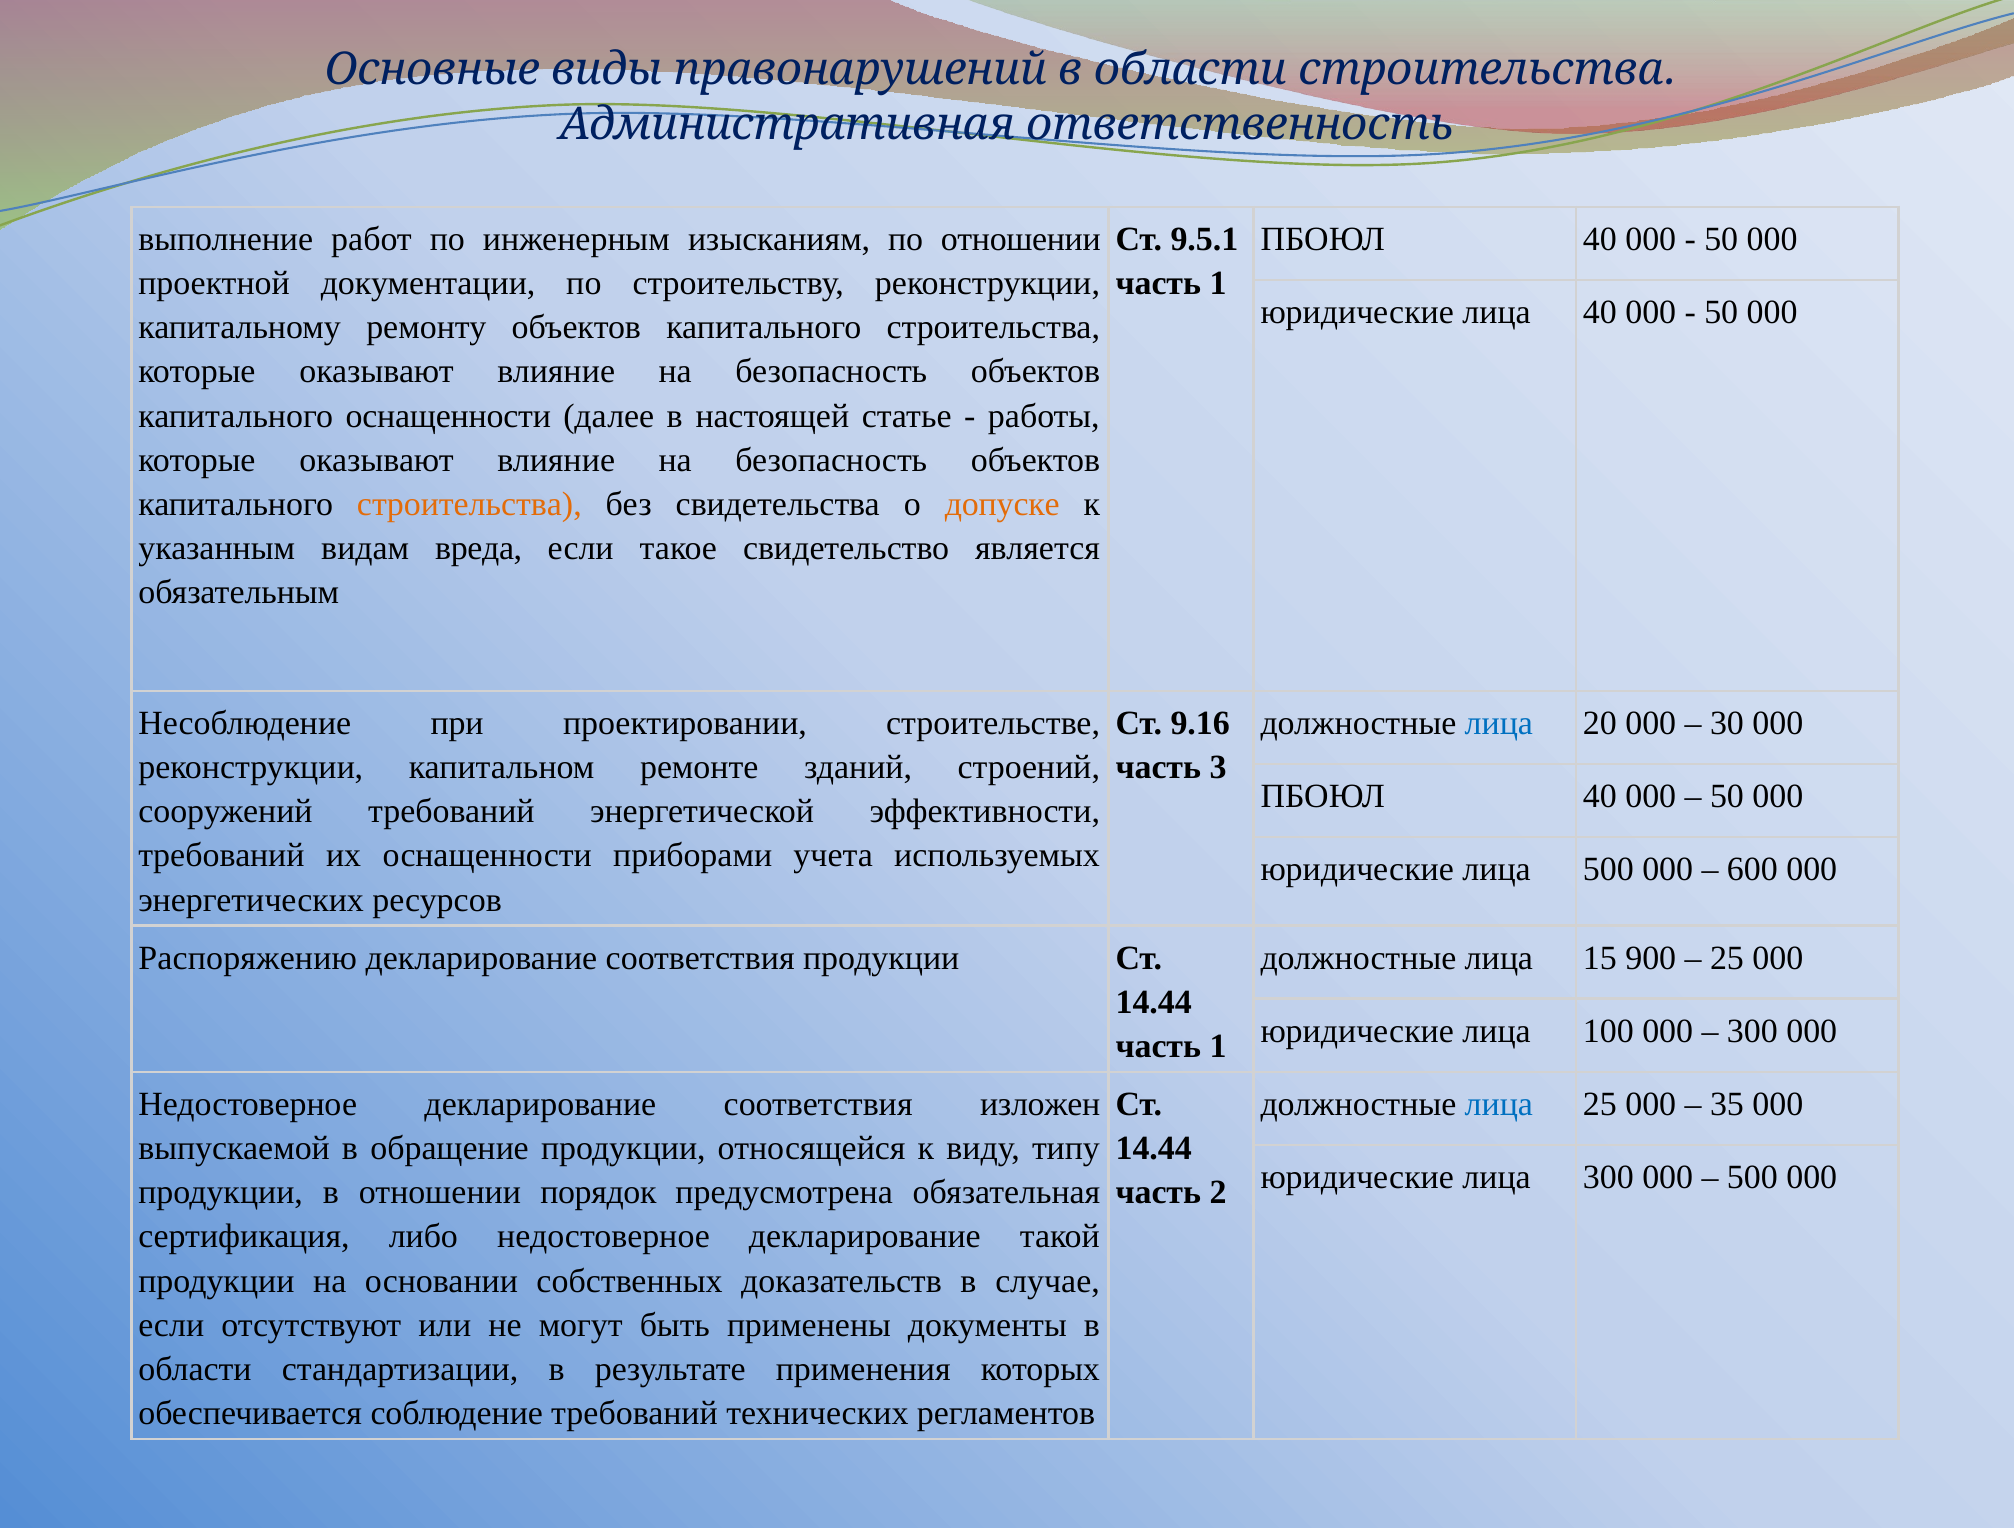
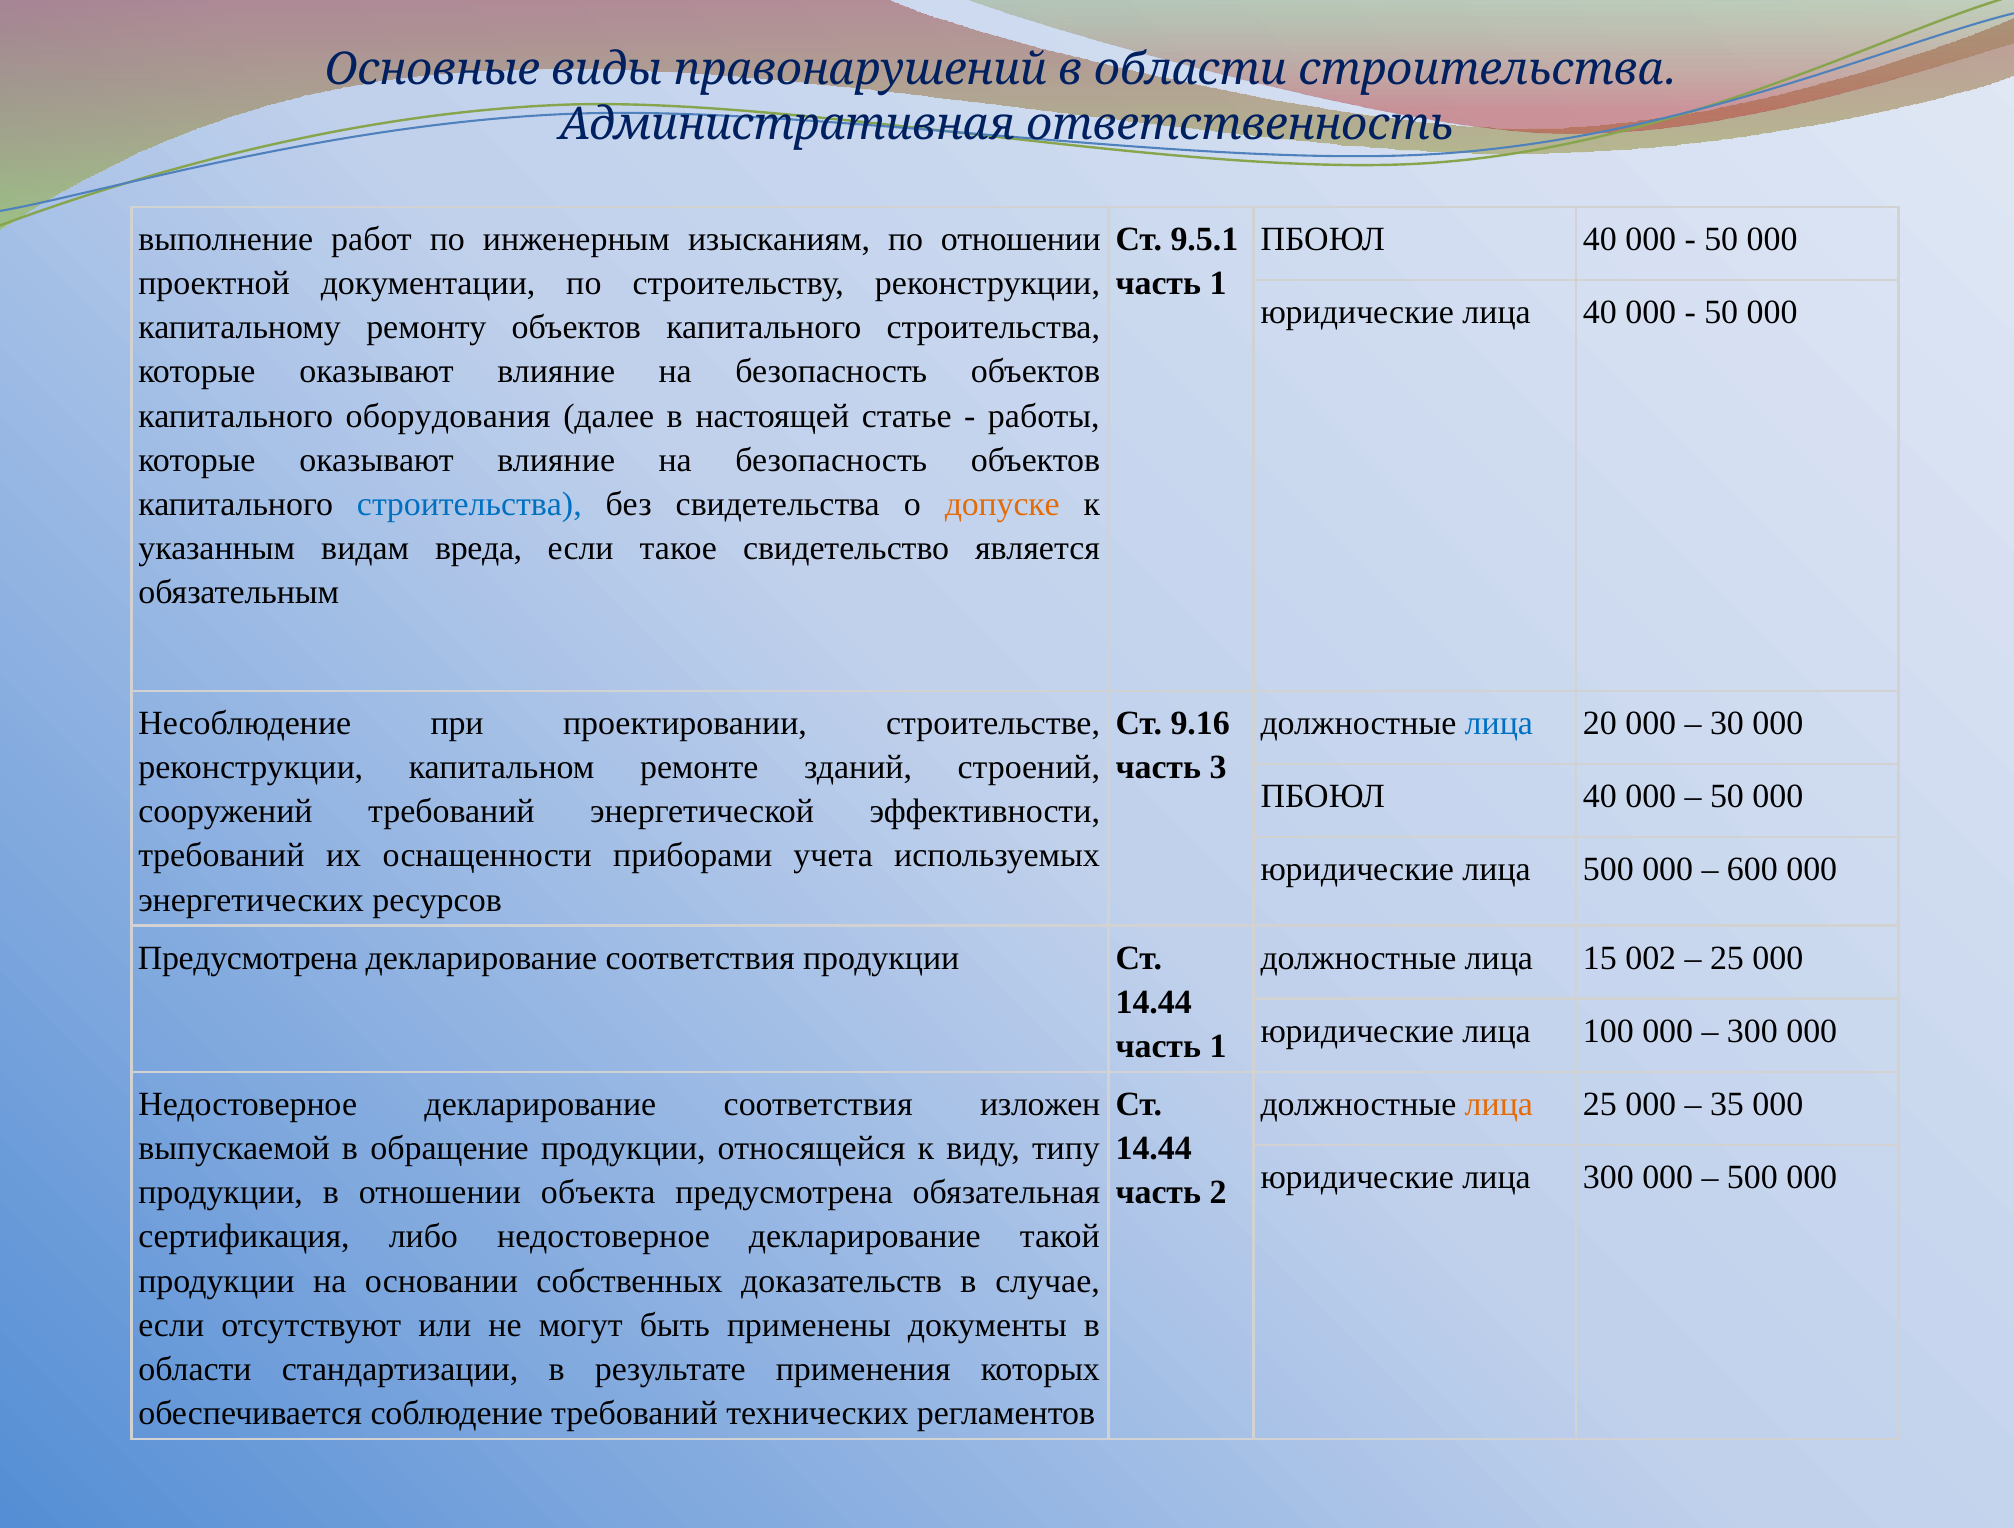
капитального оснащенности: оснащенности -> оборудования (448, 416)
строительства colour: orange -> blue (469, 504)
Распоряжению: Распоряжению -> Предусмотрена (248, 958)
900: 900 -> 002 (1651, 958)
лица colour: blue -> orange (1499, 1105)
порядок: порядок -> объекта (598, 1193)
